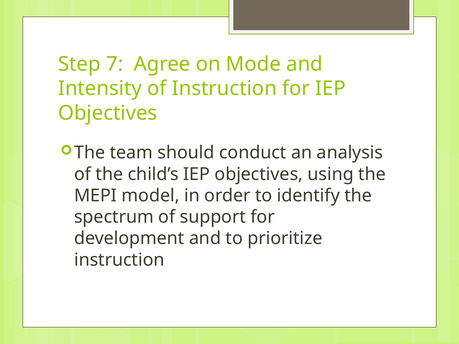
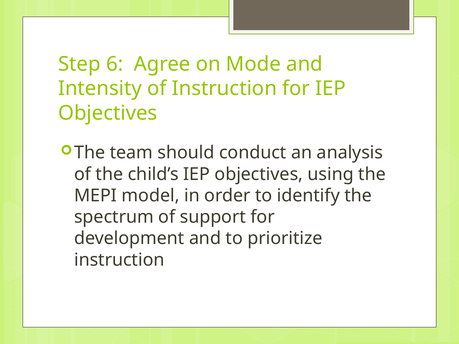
7: 7 -> 6 (115, 64)
